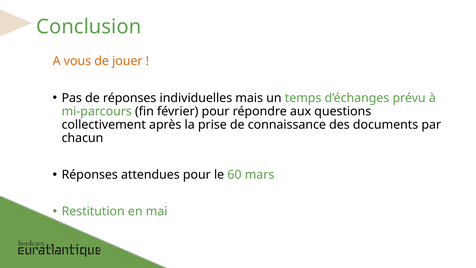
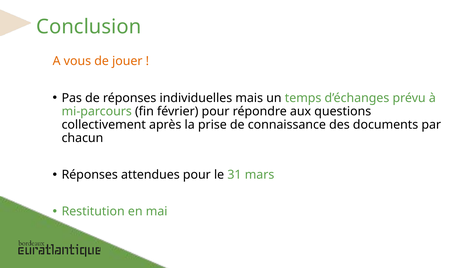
60: 60 -> 31 (234, 175)
